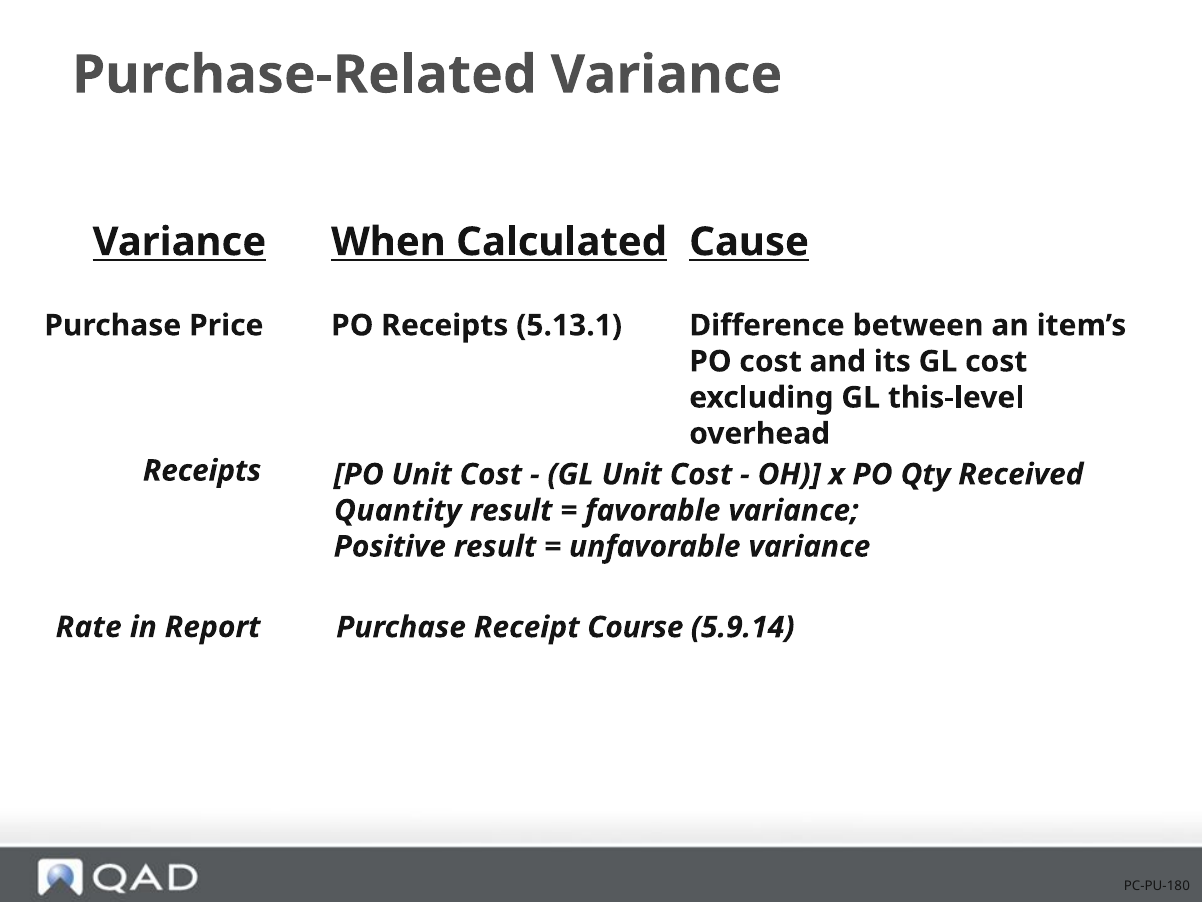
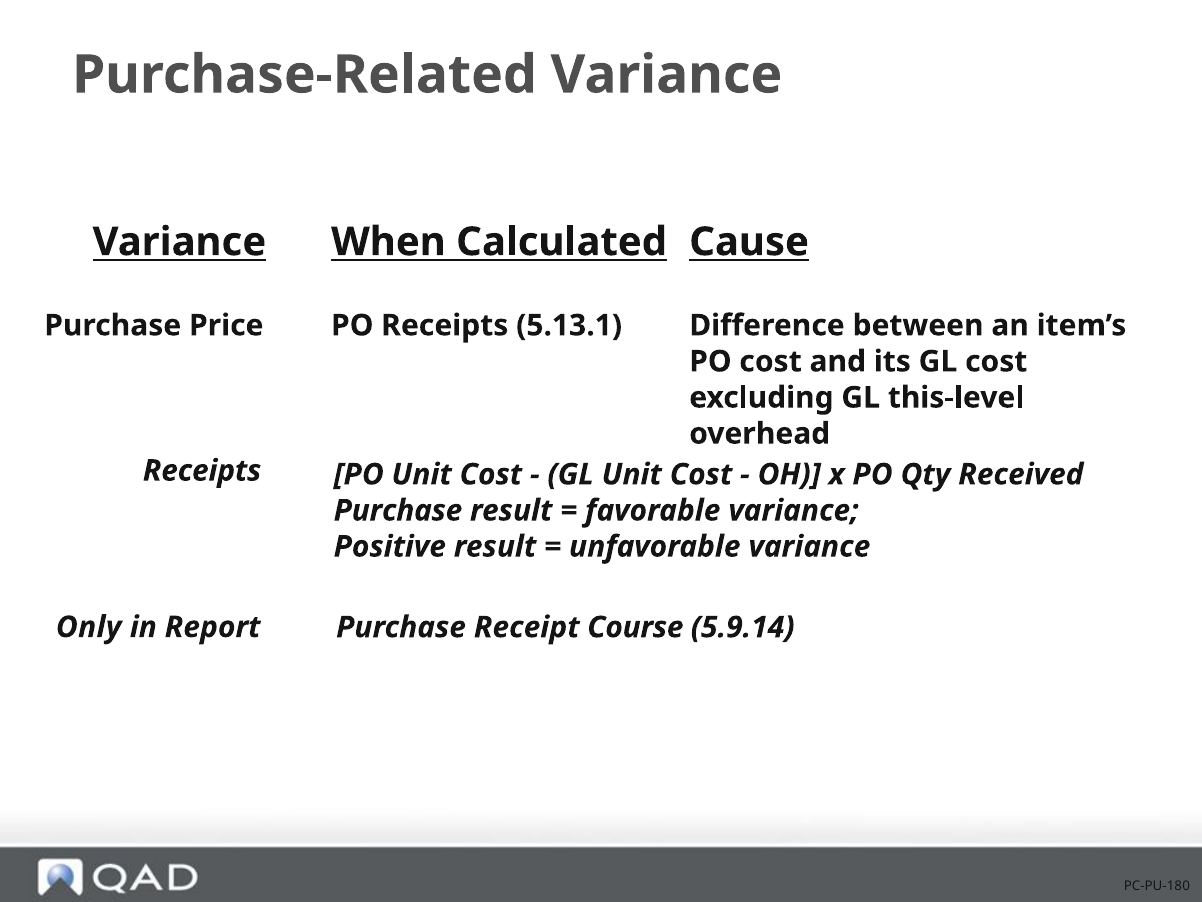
Quantity: Quantity -> Purchase (398, 510)
Rate: Rate -> Only (89, 627)
